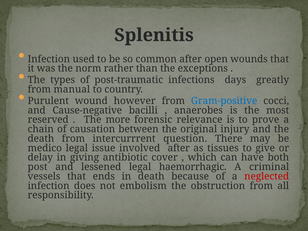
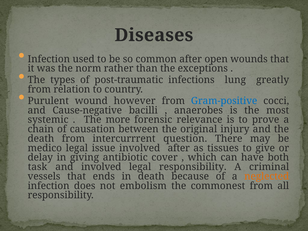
Splenitis: Splenitis -> Diseases (154, 35)
days: days -> lung (235, 80)
manual: manual -> relation (72, 89)
reserved: reserved -> systemic (48, 120)
post: post -> task (38, 167)
and lessened: lessened -> involved (101, 167)
legal haemorrhagic: haemorrhagic -> responsibility (193, 167)
neglected colour: red -> orange (267, 176)
obstruction: obstruction -> commonest (218, 186)
